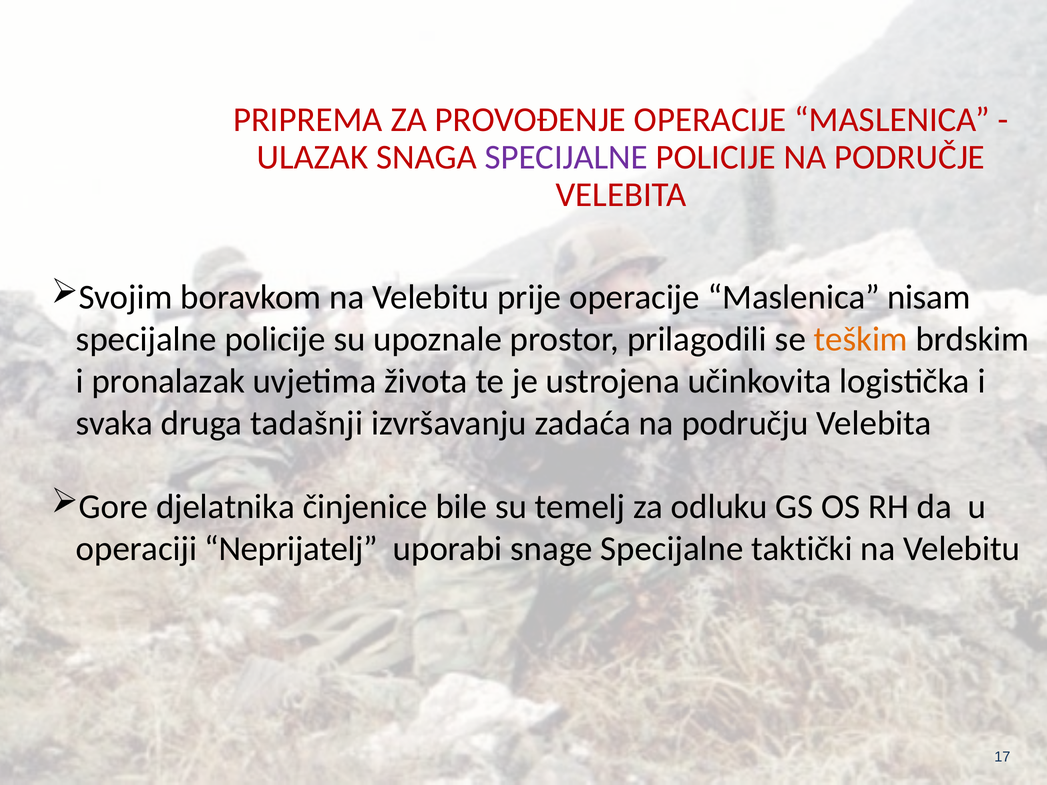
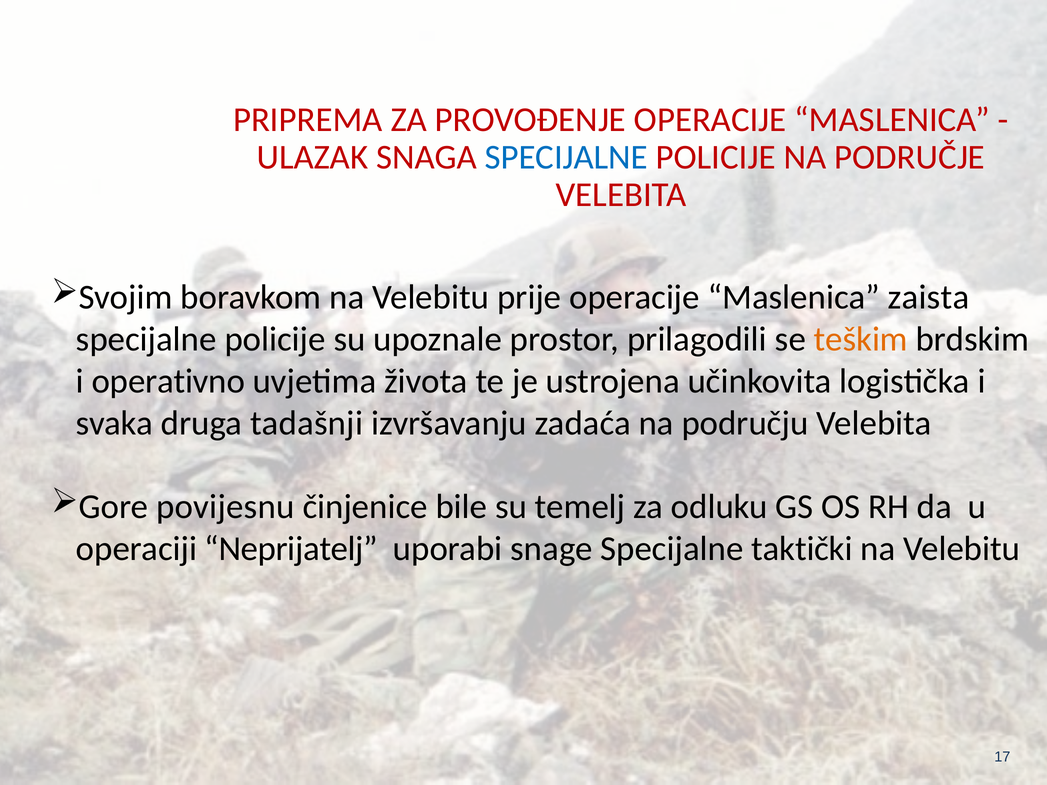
SPECIJALNE colour: purple -> blue (566, 157)
nisam: nisam -> zaista (929, 298)
pronalazak: pronalazak -> operativno (168, 381)
djelatnika: djelatnika -> povijesnu (225, 507)
